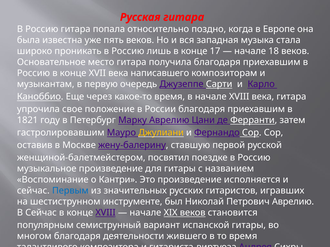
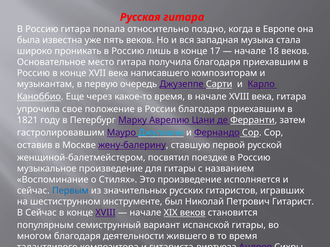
Джулиани colour: yellow -> light blue (161, 133)
Кантри: Кантри -> Стилях (118, 180)
Петрович Аврелию: Аврелию -> Гитарист (293, 202)
